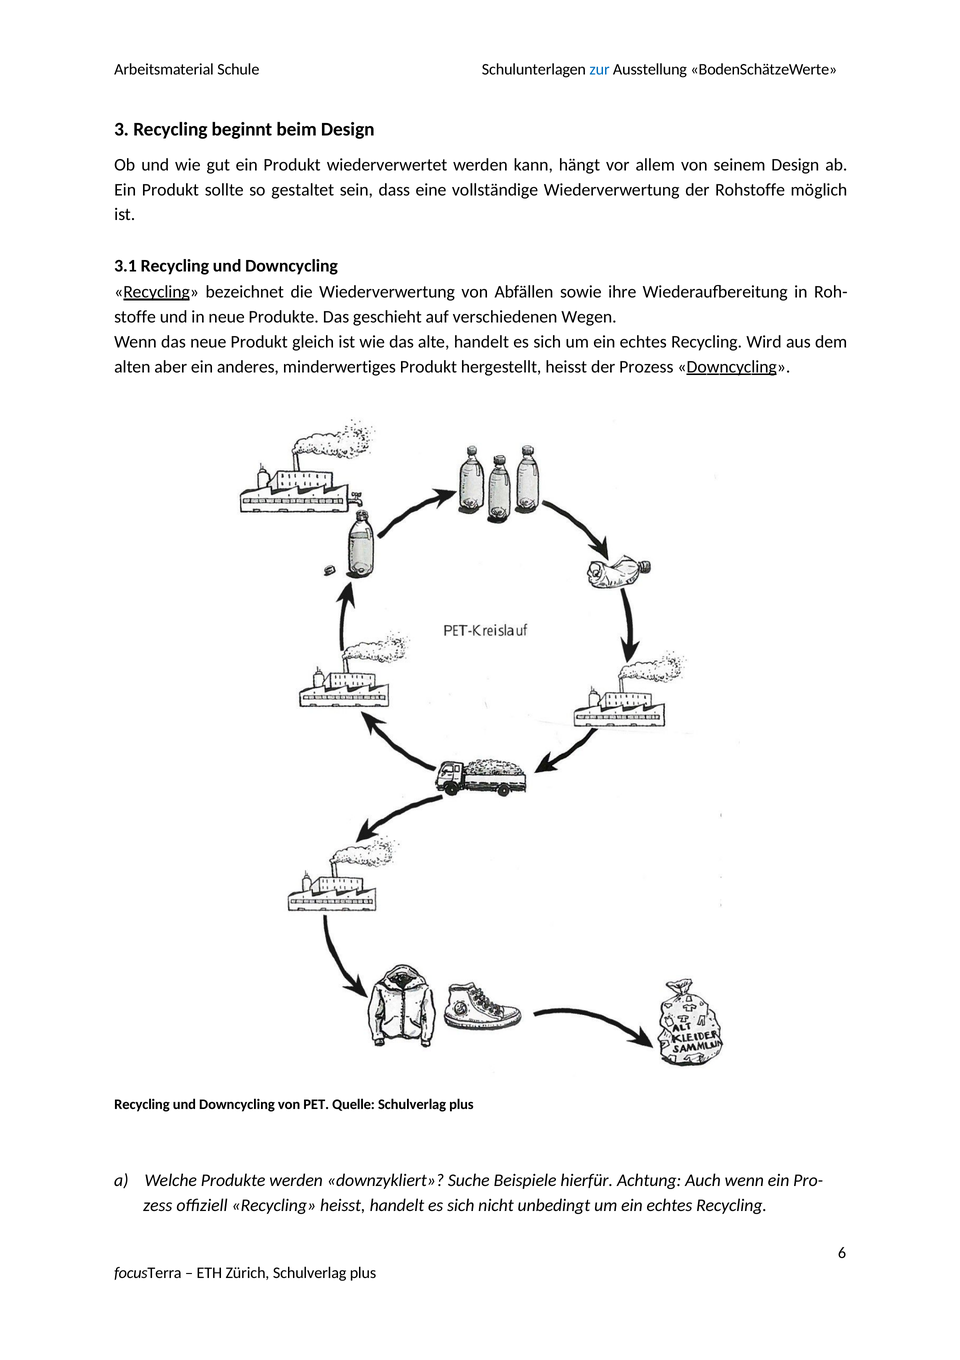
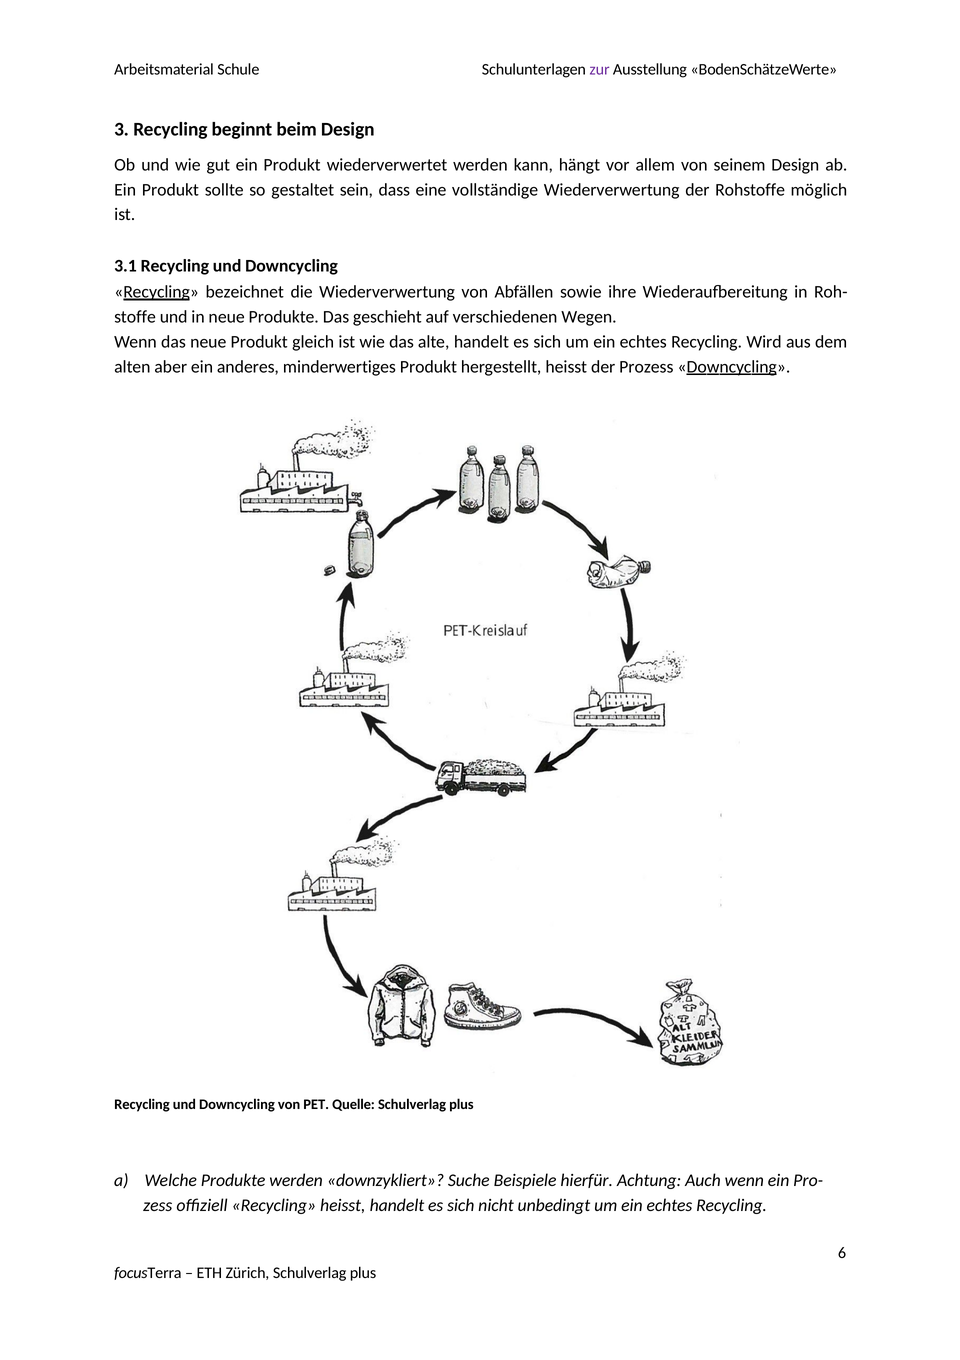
zur colour: blue -> purple (600, 69)
